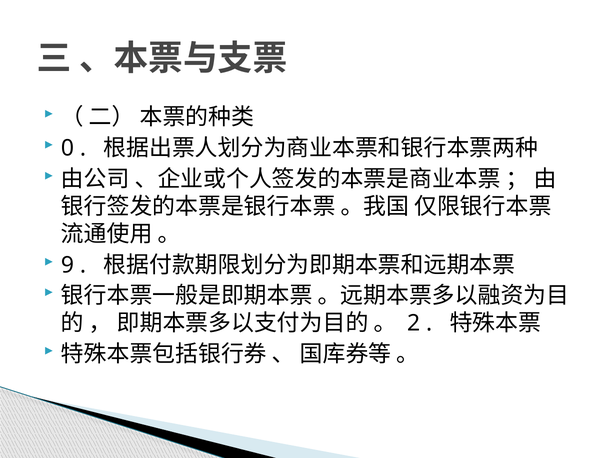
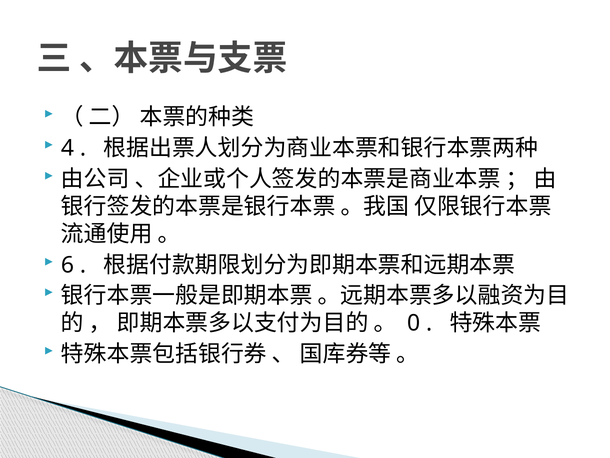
0: 0 -> 4 (67, 148)
9: 9 -> 6 (67, 265)
2: 2 -> 0 (414, 323)
